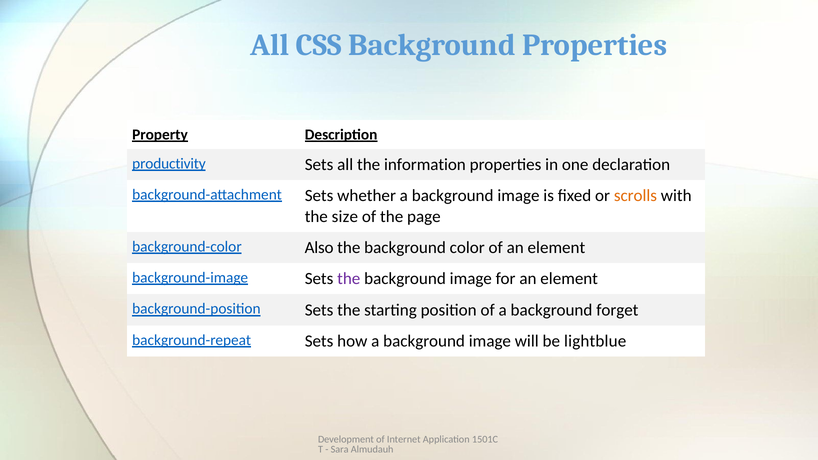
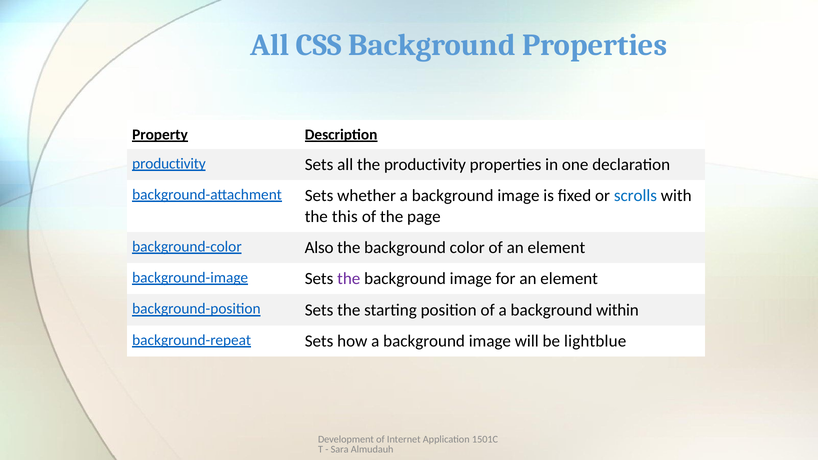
the information: information -> productivity (425, 165)
scrolls colour: orange -> blue (635, 196)
size: size -> this (345, 217)
forget: forget -> within (617, 310)
